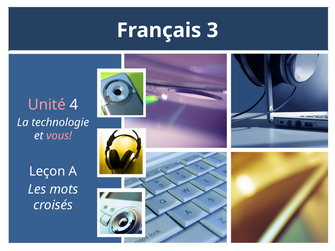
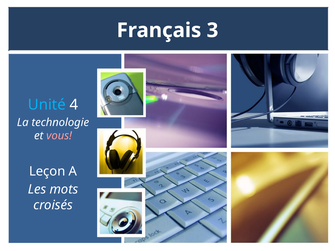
Unité colour: pink -> light blue (47, 105)
